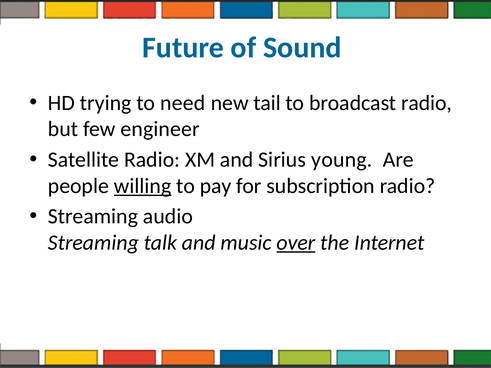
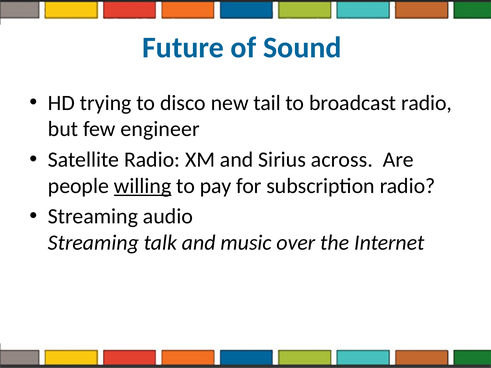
need: need -> disco (183, 103)
young: young -> across (342, 160)
over underline: present -> none (296, 243)
